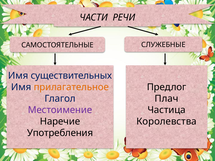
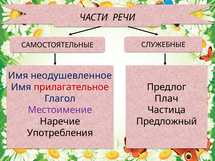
существительных: существительных -> неодушевленное (71, 76)
прилагательное colour: orange -> red (71, 87)
Королевства: Королевства -> Предложный (167, 122)
